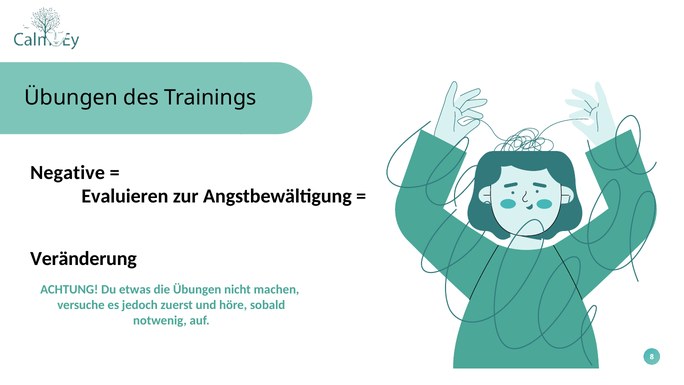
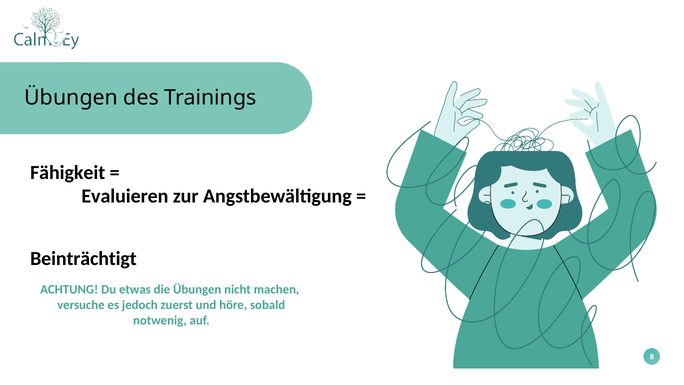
Negative: Negative -> Fähigkeit (68, 172)
Veränderung: Veränderung -> Beinträchtigt (83, 258)
